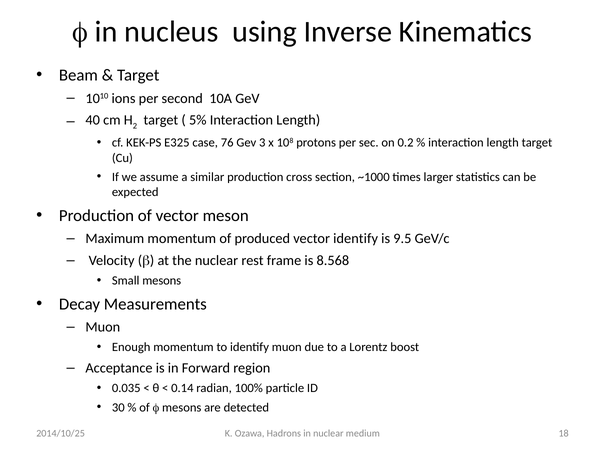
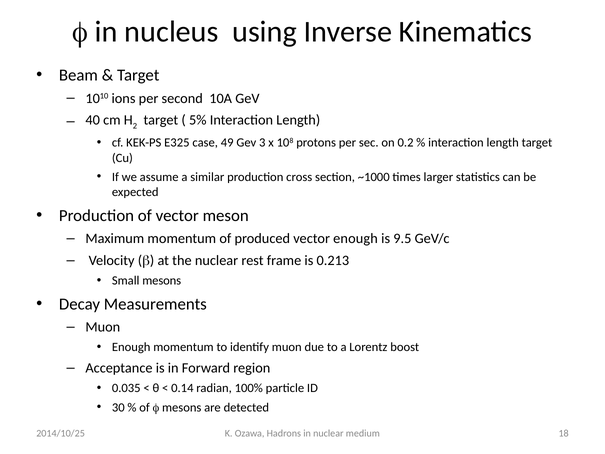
76: 76 -> 49 (227, 143)
vector identify: identify -> enough (356, 239)
8.568: 8.568 -> 0.213 (333, 260)
